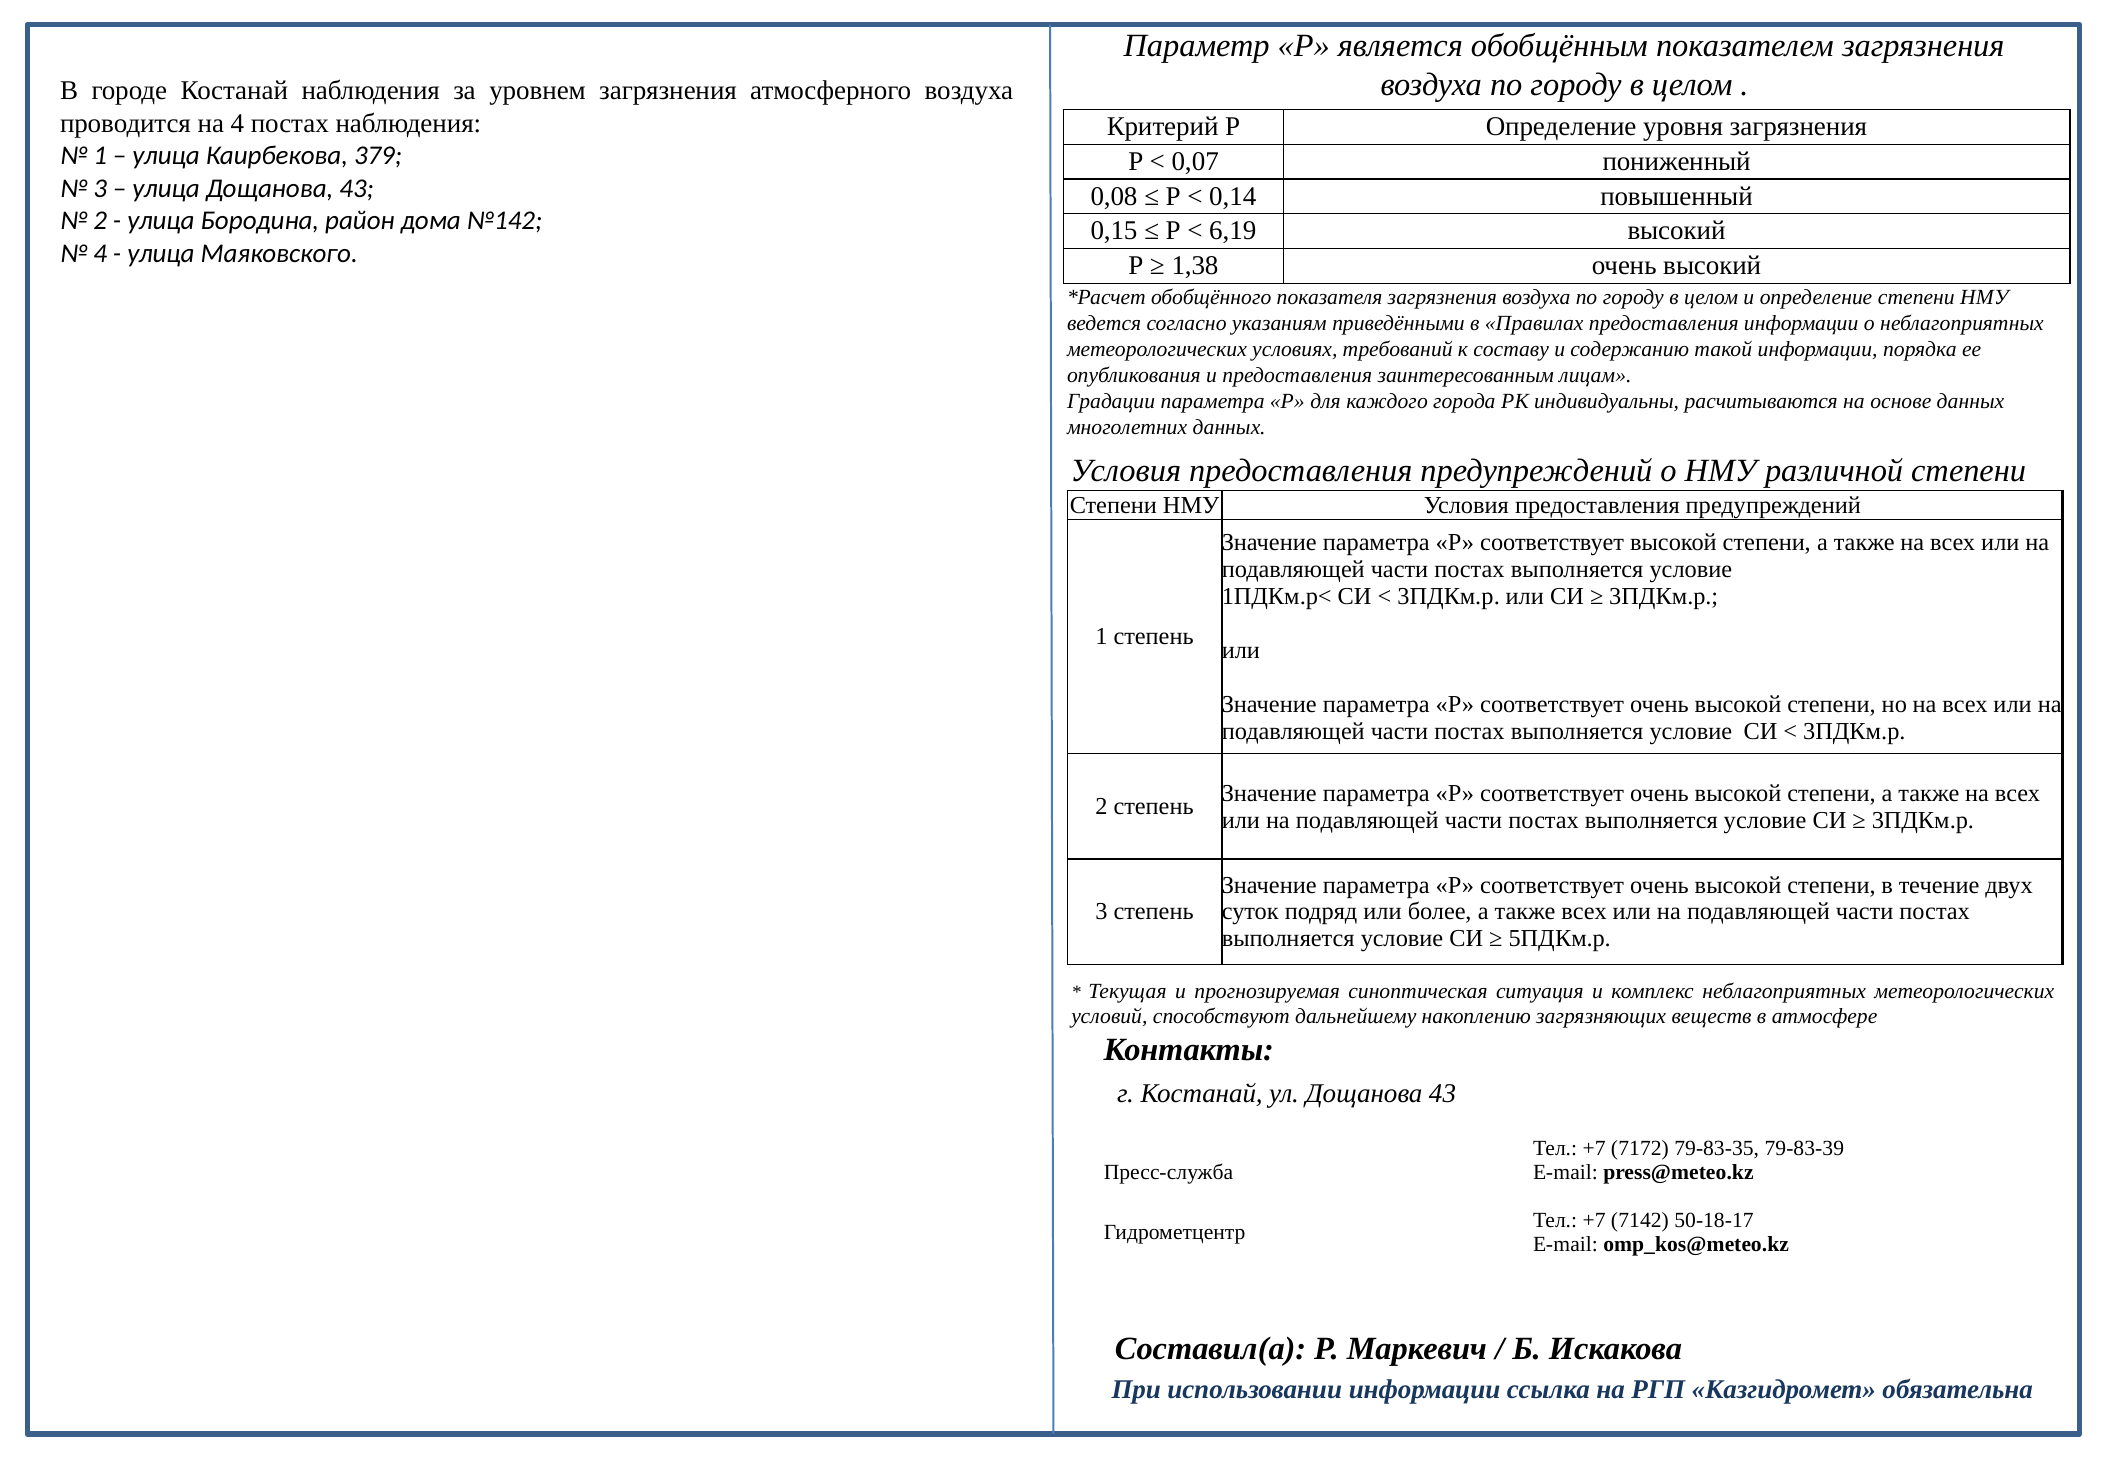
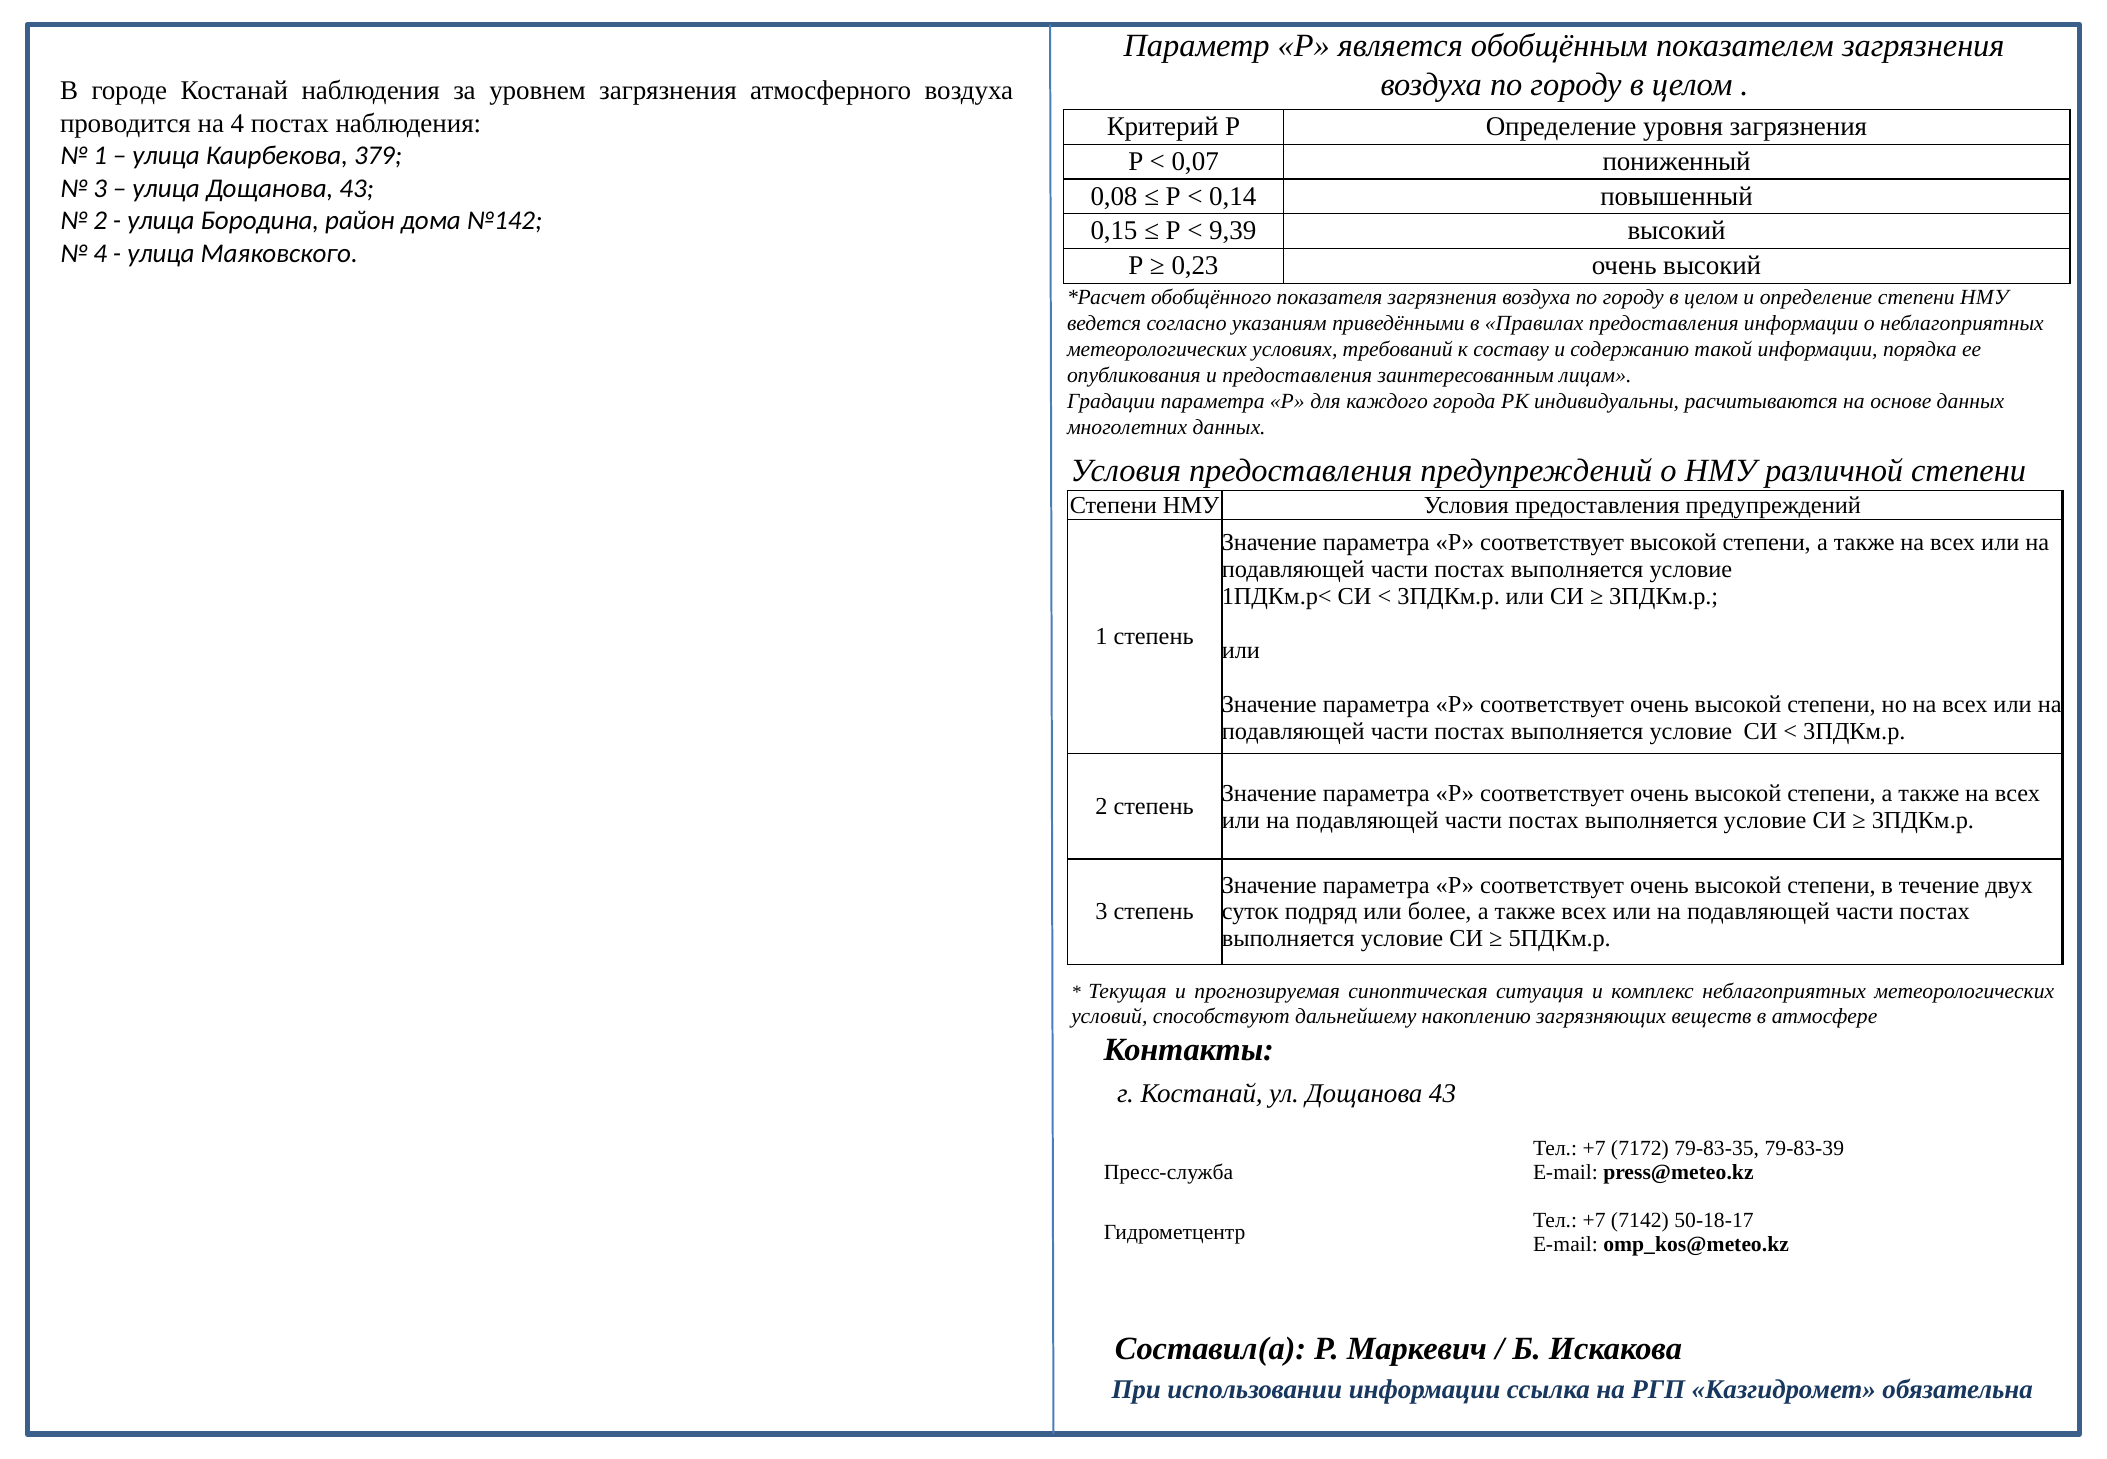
6,19: 6,19 -> 9,39 (1233, 231)
1,38: 1,38 -> 0,23 (1195, 266)
